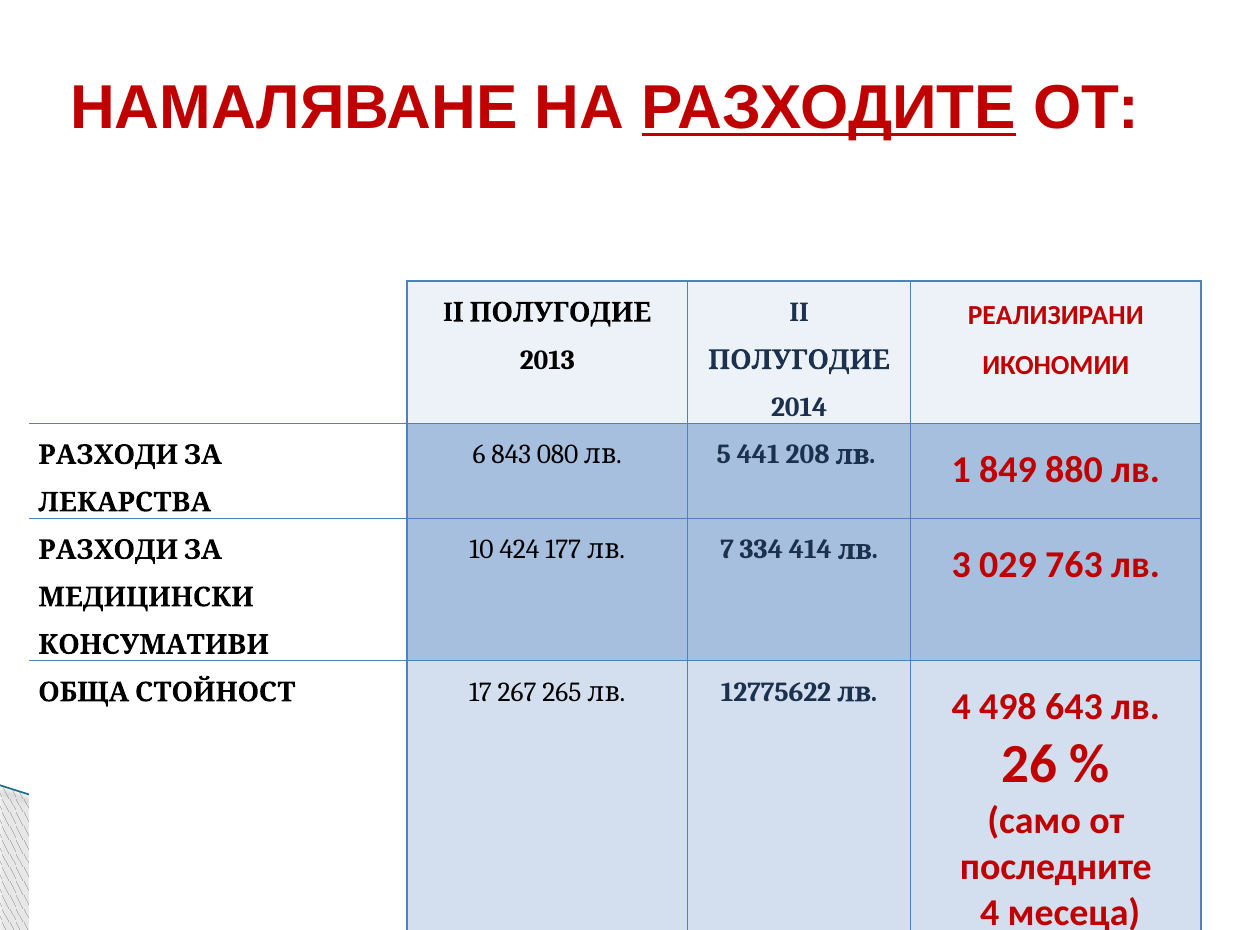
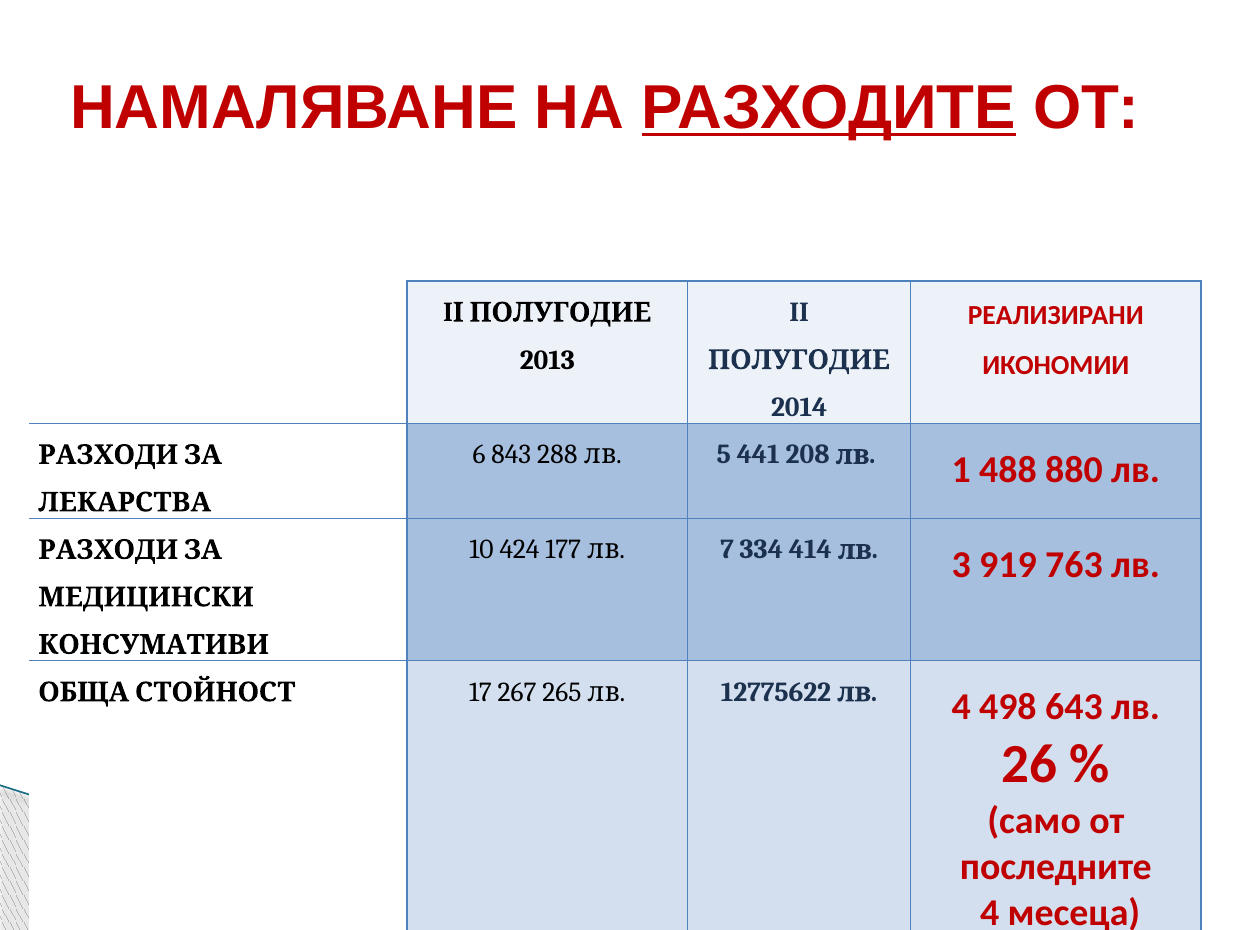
080: 080 -> 288 (557, 455)
849: 849 -> 488 (1008, 470)
029: 029 -> 919 (1008, 565)
